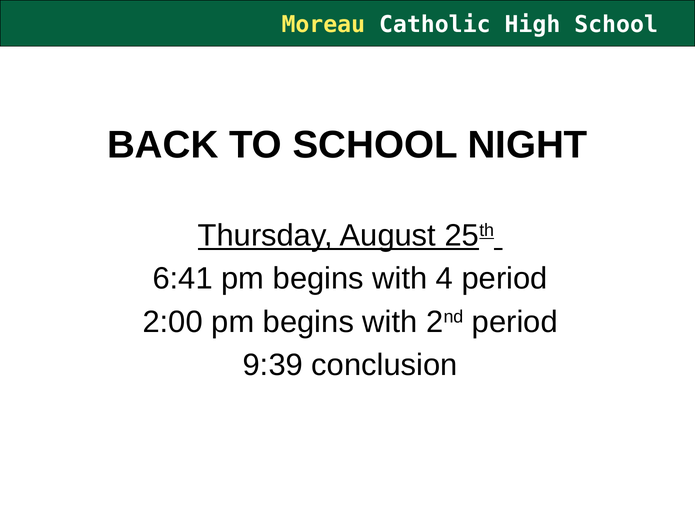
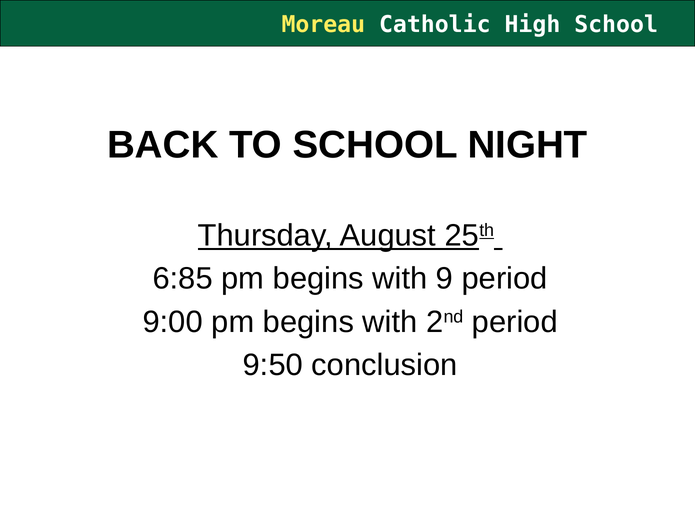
6:41: 6:41 -> 6:85 (183, 279)
4: 4 -> 9 (444, 279)
2:00: 2:00 -> 9:00 (173, 322)
9:39: 9:39 -> 9:50 (273, 365)
